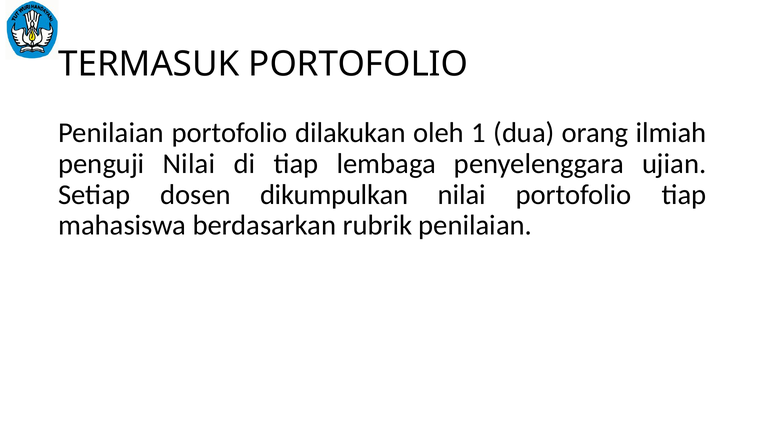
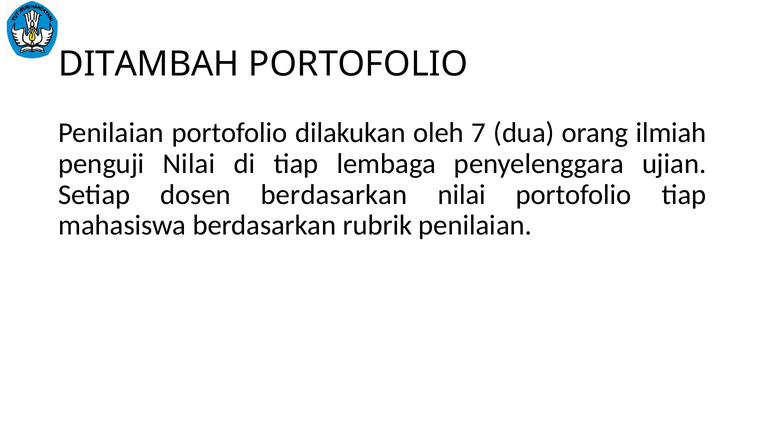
TERMASUK: TERMASUK -> DITAMBAH (149, 64)
1: 1 -> 7 (479, 133)
dosen dikumpulkan: dikumpulkan -> berdasarkan (334, 195)
